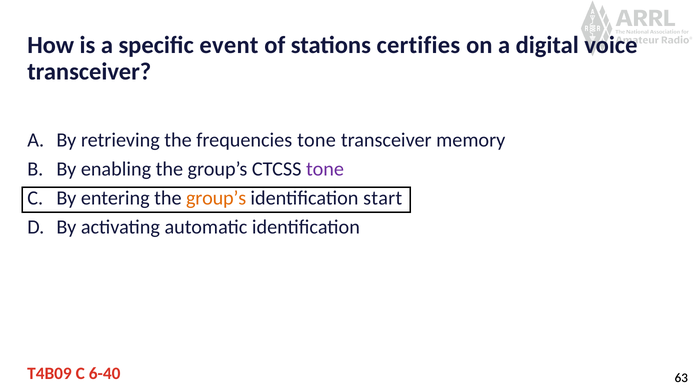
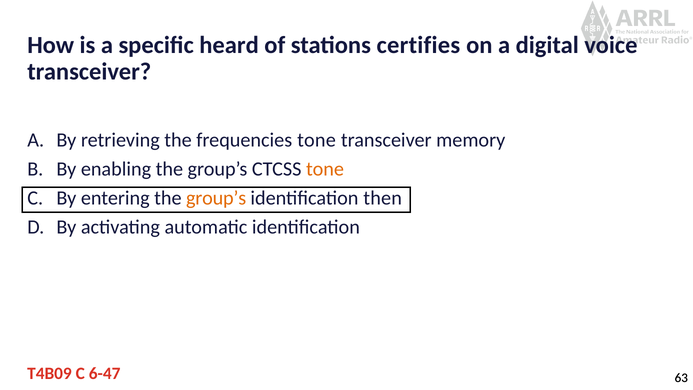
event: event -> heard (229, 45)
tone colour: purple -> orange (325, 169)
start: start -> then (383, 198)
6-40: 6-40 -> 6-47 (105, 373)
